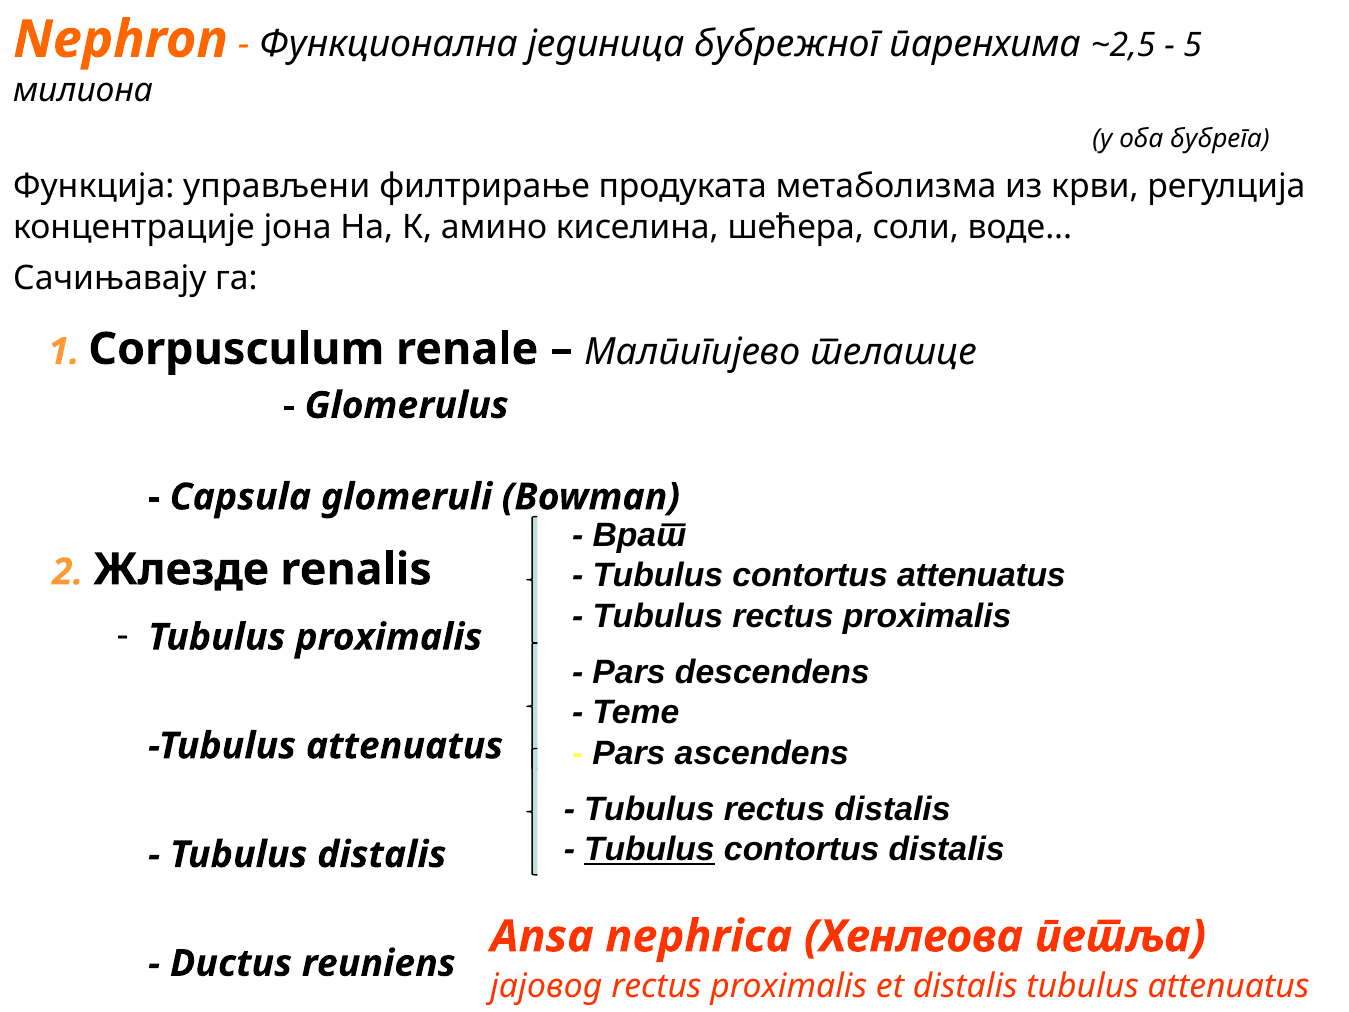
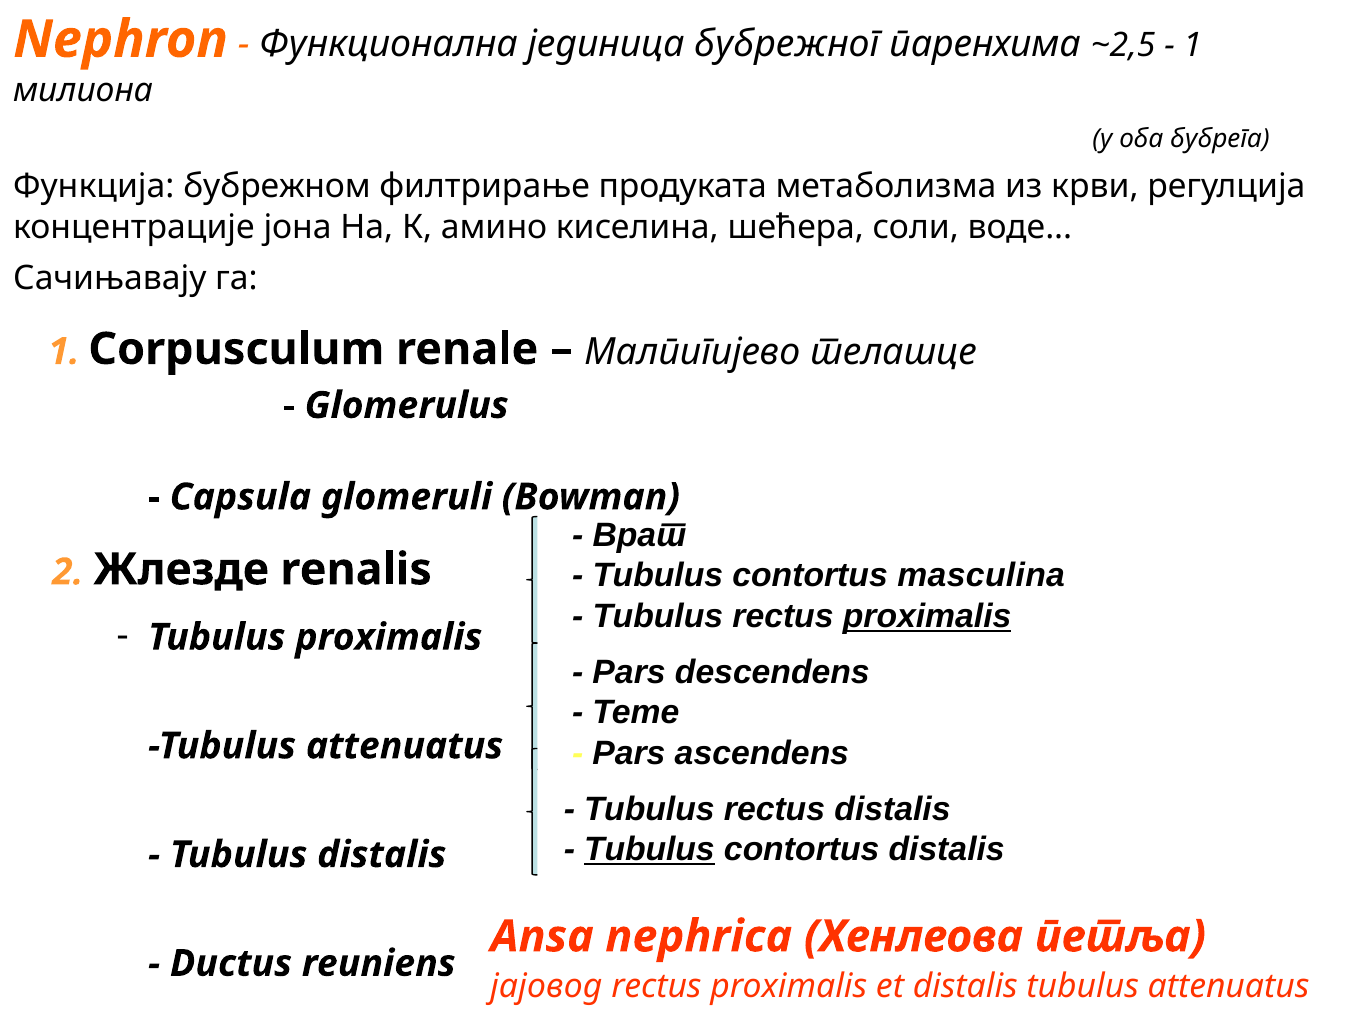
5: 5 -> 1 (1193, 46)
управљени: управљени -> бубрежном (277, 186)
contortus attenuatus: attenuatus -> masculina (981, 576)
proximalis underline: none -> present (927, 616)
